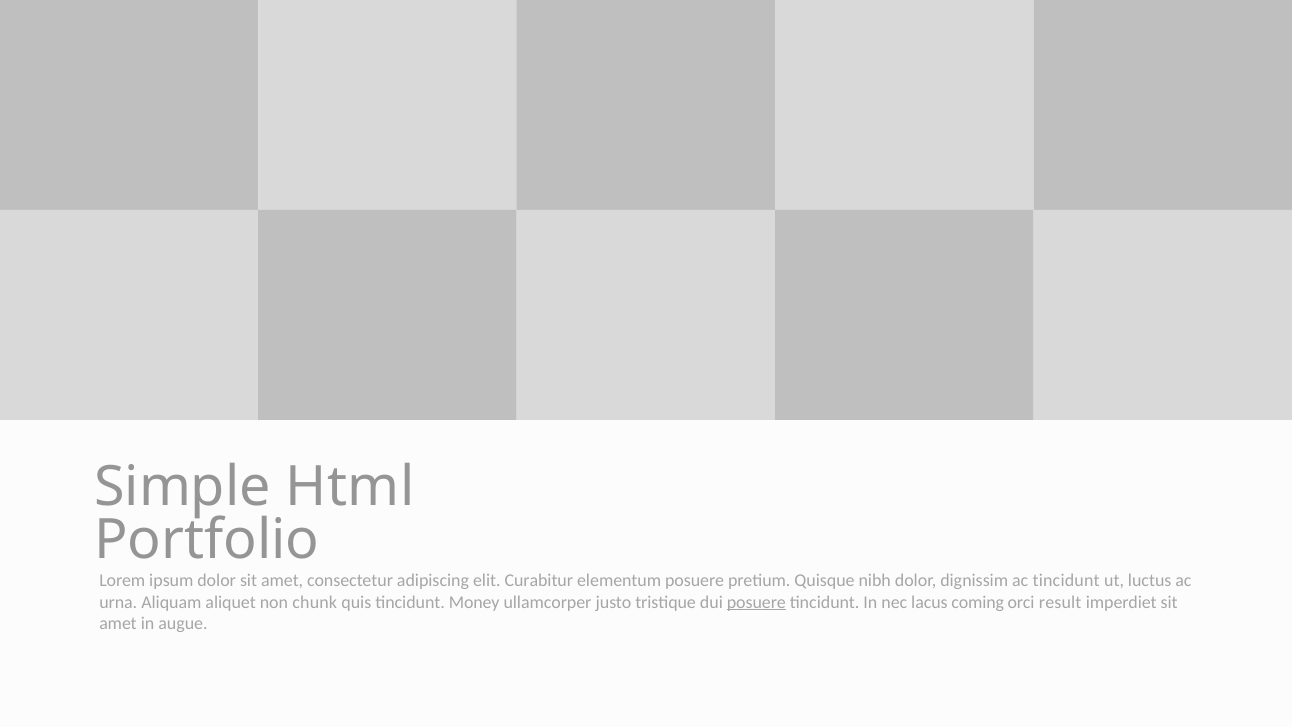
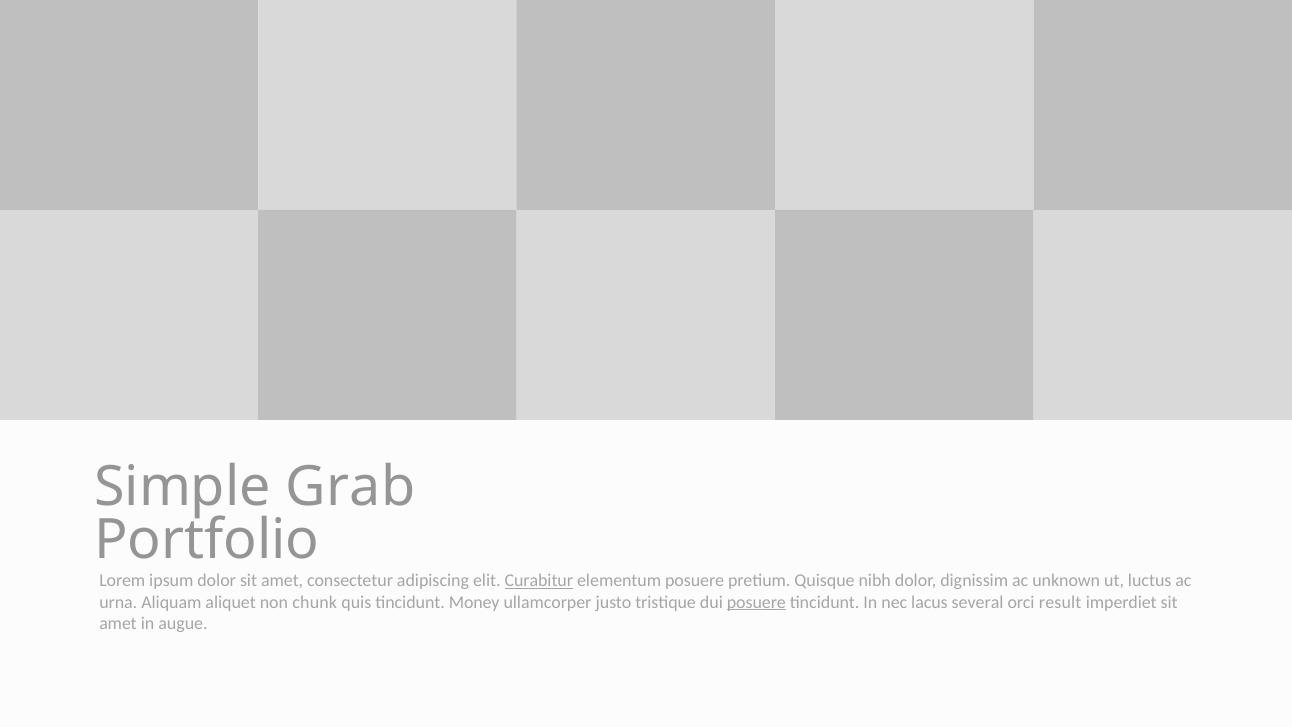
Html: Html -> Grab (350, 487)
Curabitur underline: none -> present (539, 580)
ac tincidunt: tincidunt -> unknown (1066, 580)
coming: coming -> several (978, 602)
